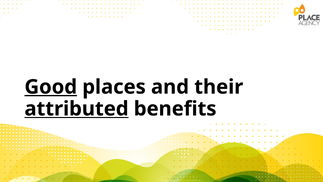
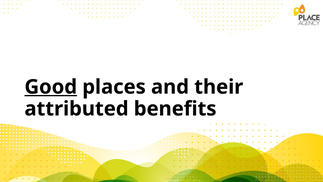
attributed underline: present -> none (77, 109)
